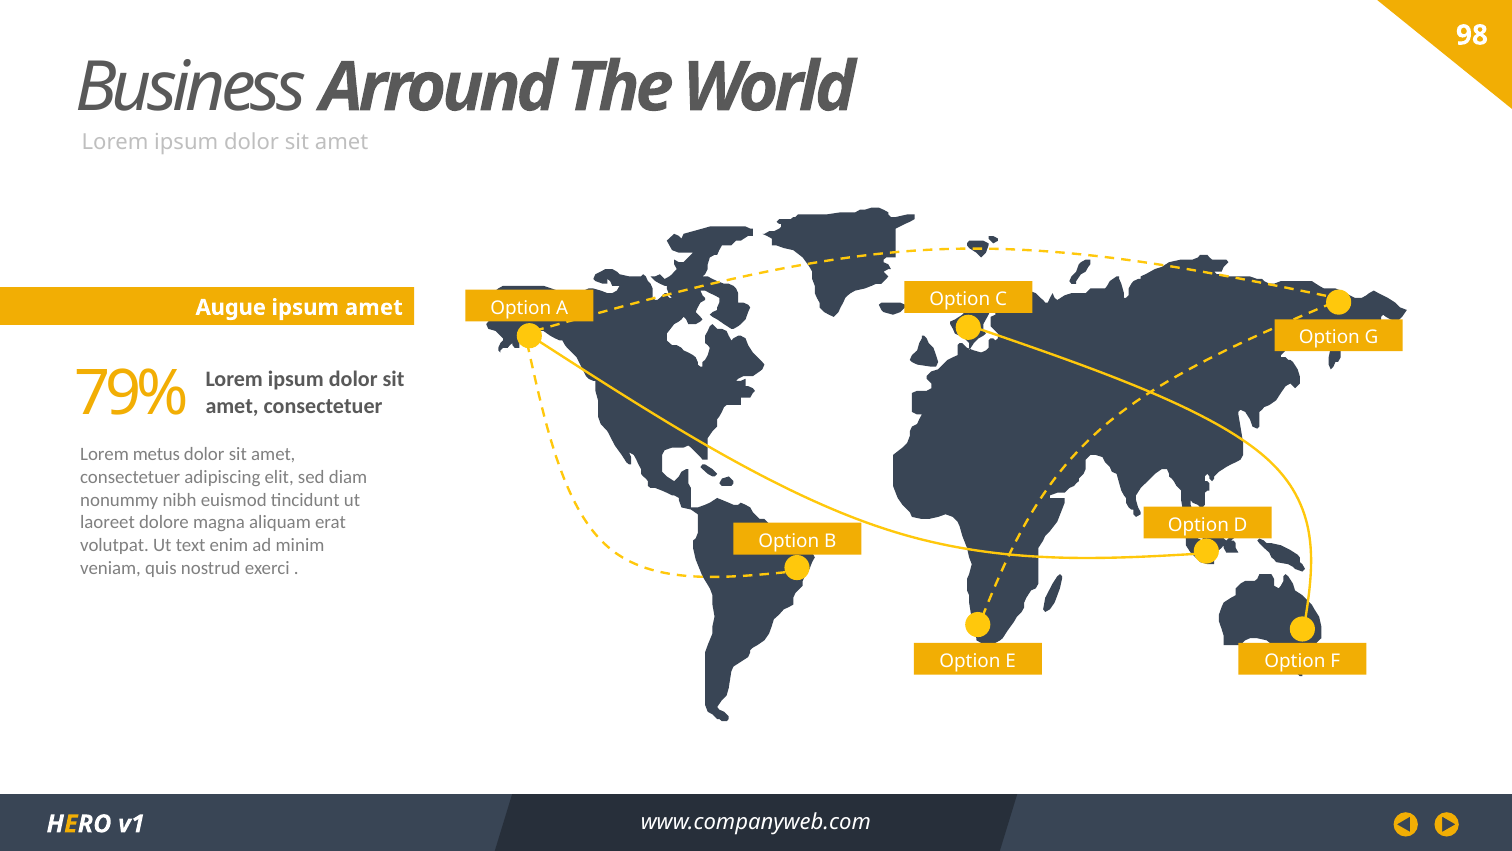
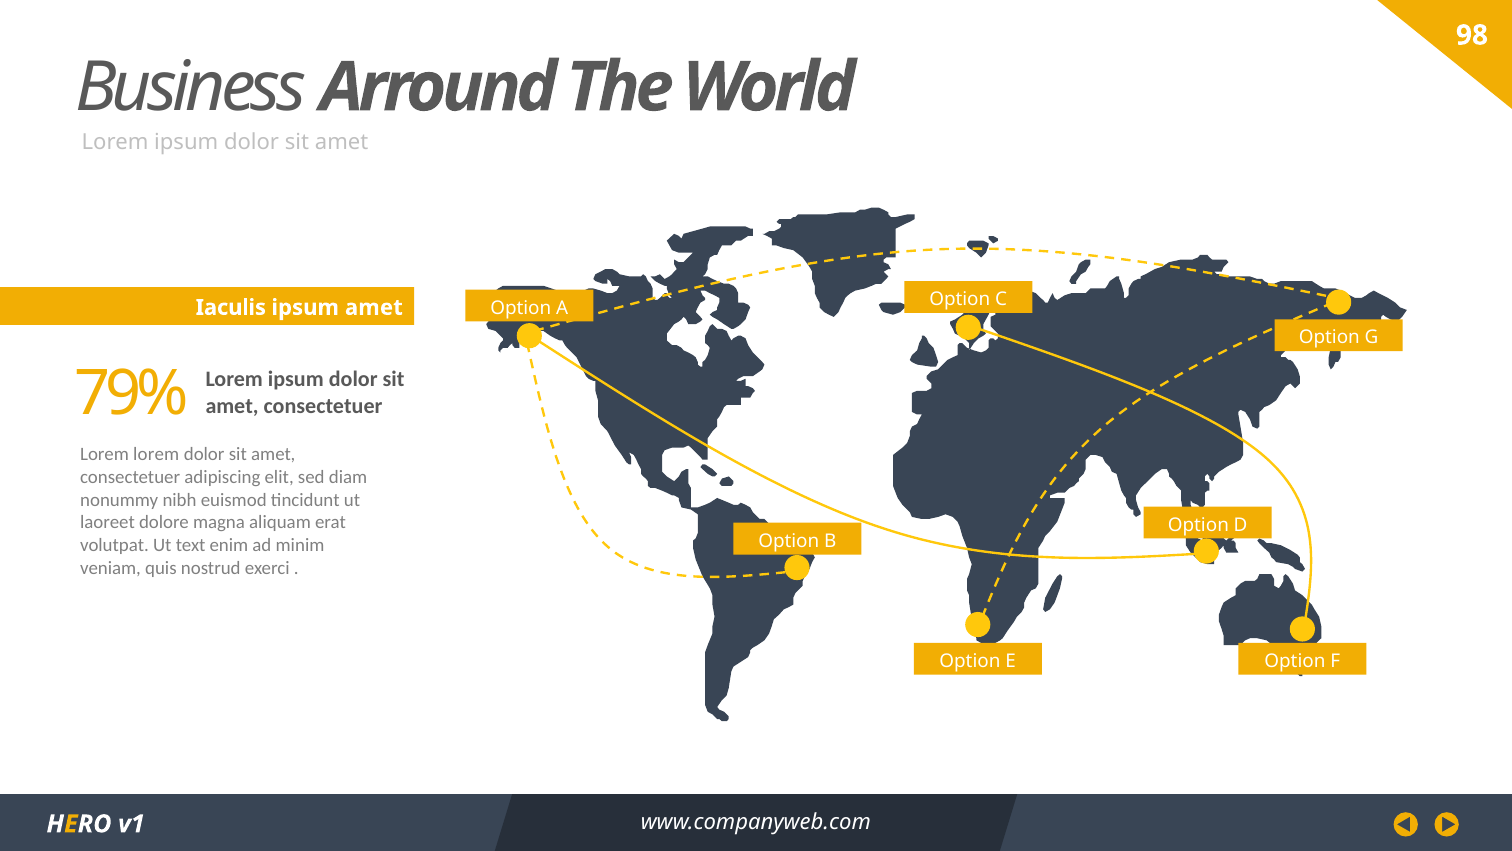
Augue: Augue -> Iaculis (231, 307)
Lorem metus: metus -> lorem (156, 454)
